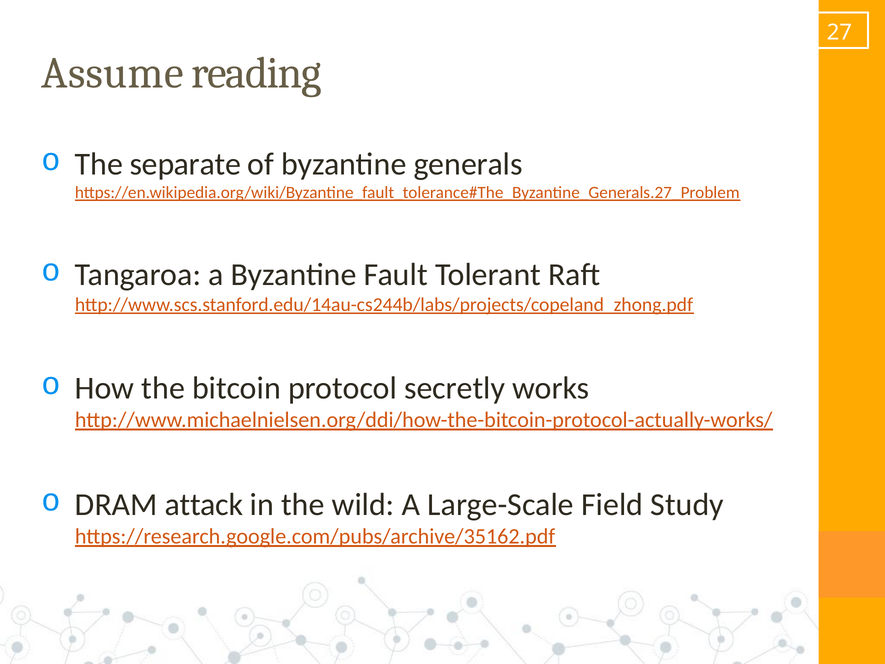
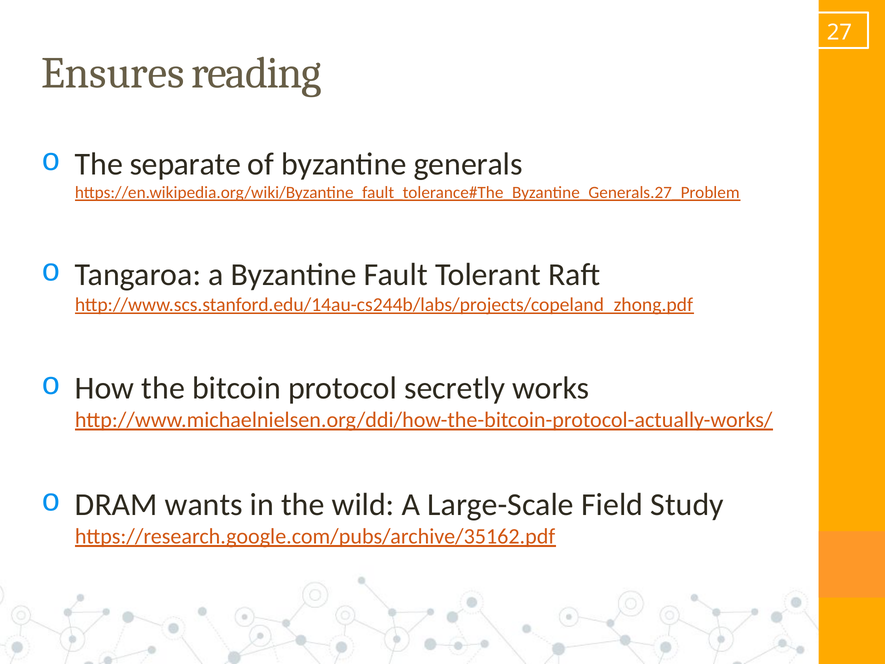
Assume: Assume -> Ensures (113, 73)
attack: attack -> wants (204, 504)
